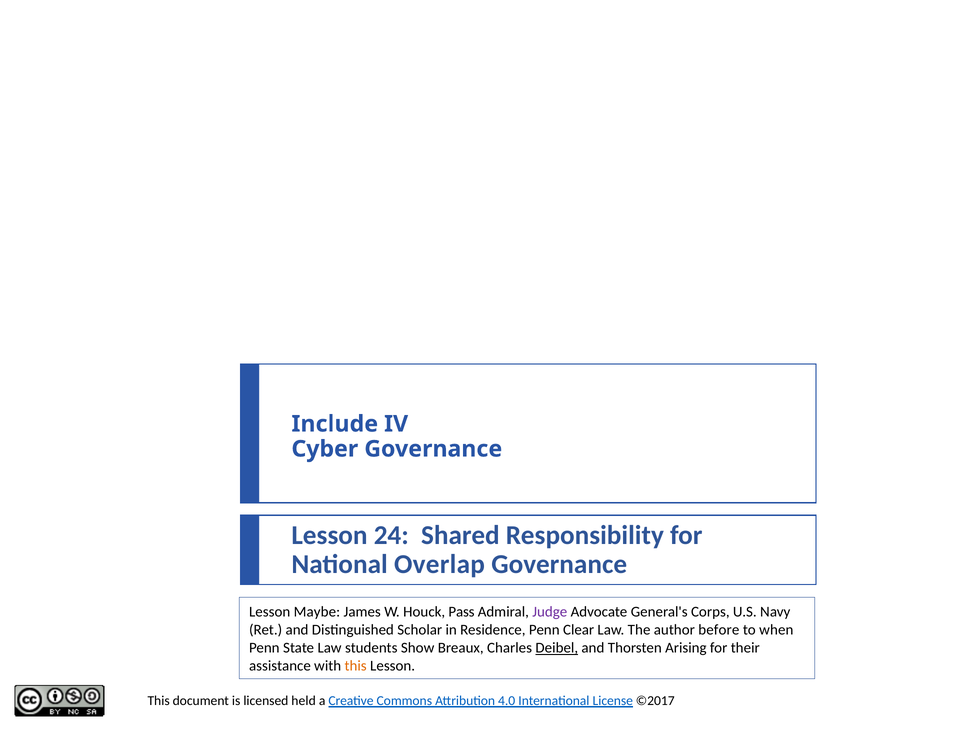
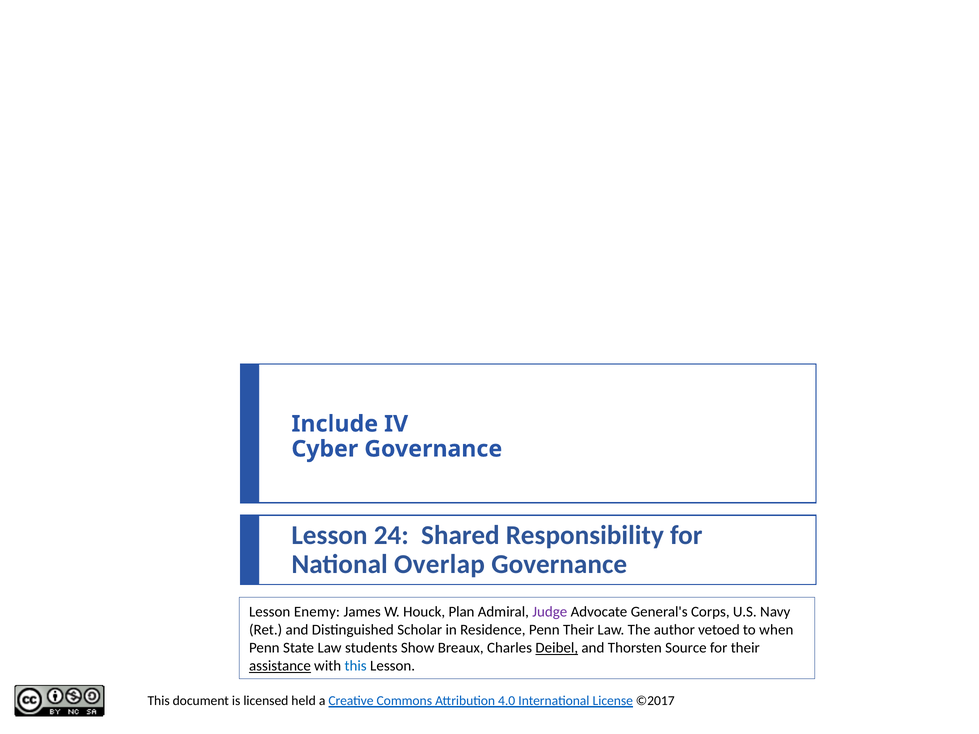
Maybe: Maybe -> Enemy (317, 612)
Pass: Pass -> Plan (462, 612)
Penn Clear: Clear -> Their (579, 630)
before: before -> vetoed (719, 630)
Arising: Arising -> Source (686, 648)
assistance underline: none -> present (280, 666)
this colour: orange -> blue (356, 666)
